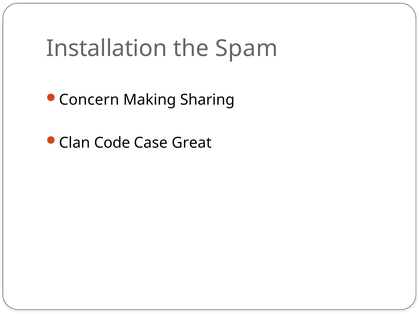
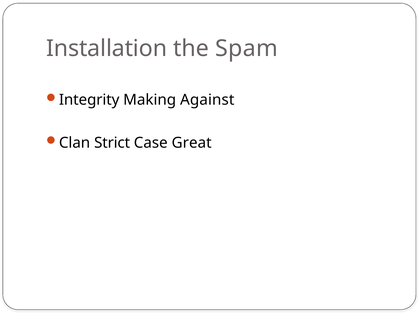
Concern: Concern -> Integrity (89, 100)
Sharing: Sharing -> Against (207, 100)
Code: Code -> Strict (112, 143)
